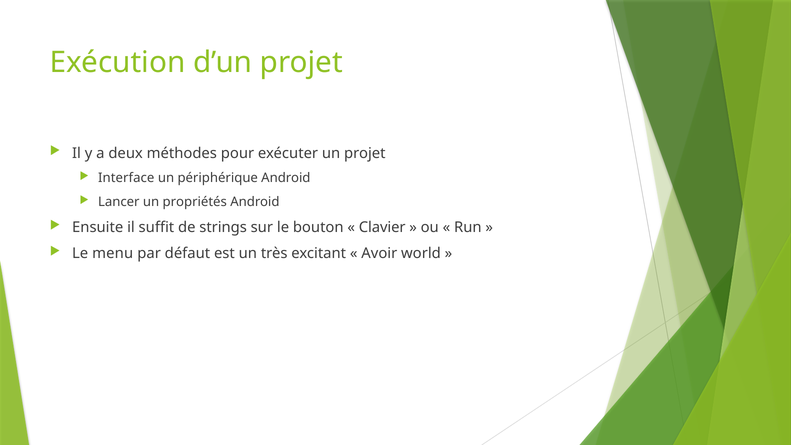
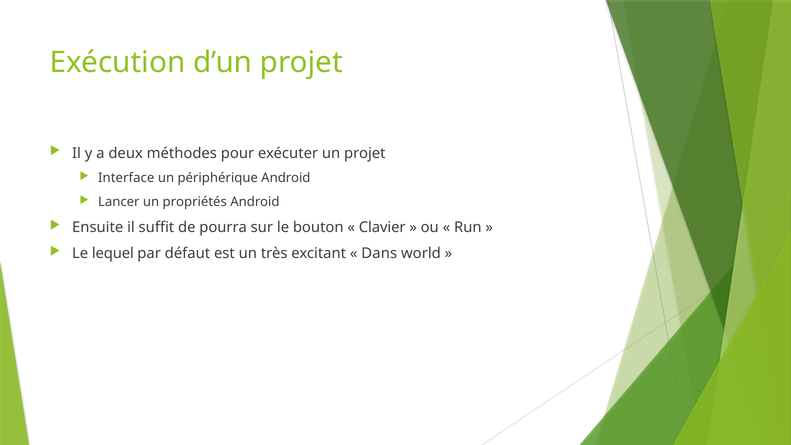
strings: strings -> pourra (223, 227)
menu: menu -> lequel (113, 253)
Avoir: Avoir -> Dans (379, 253)
